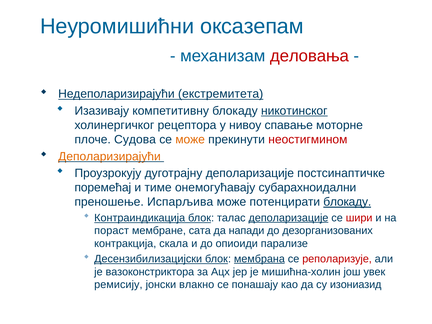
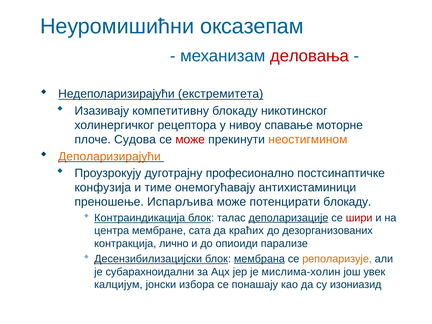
никотинског underline: present -> none (294, 111)
може colour: orange -> red (190, 140)
неостигмином colour: red -> orange (308, 140)
дуготрајну деполаризације: деполаризације -> професионално (250, 173)
поремећај: поремећај -> конфузија (103, 188)
субарахноидални: субарахноидални -> антихистаминици (307, 188)
блокаду underline: present -> none (347, 202)
пораст: пораст -> центра (112, 231)
напади: напади -> краћих (246, 231)
скала: скала -> лично (174, 244)
реполаризује colour: red -> orange (337, 259)
вазоконстриктора: вазоконстриктора -> субарахноидални (150, 272)
мишићна-холин: мишићна-холин -> мислима-холин (301, 272)
ремисију: ремисију -> калцијум (118, 285)
влакно: влакно -> избора (197, 285)
